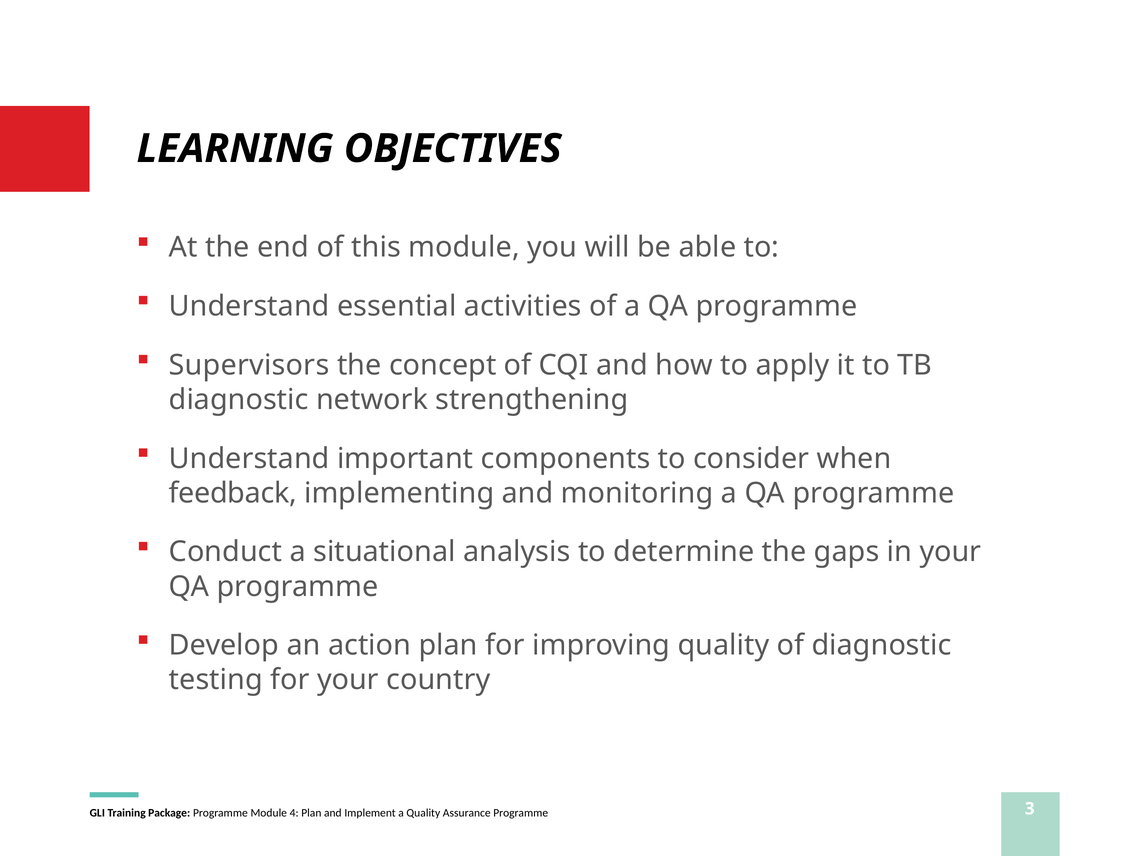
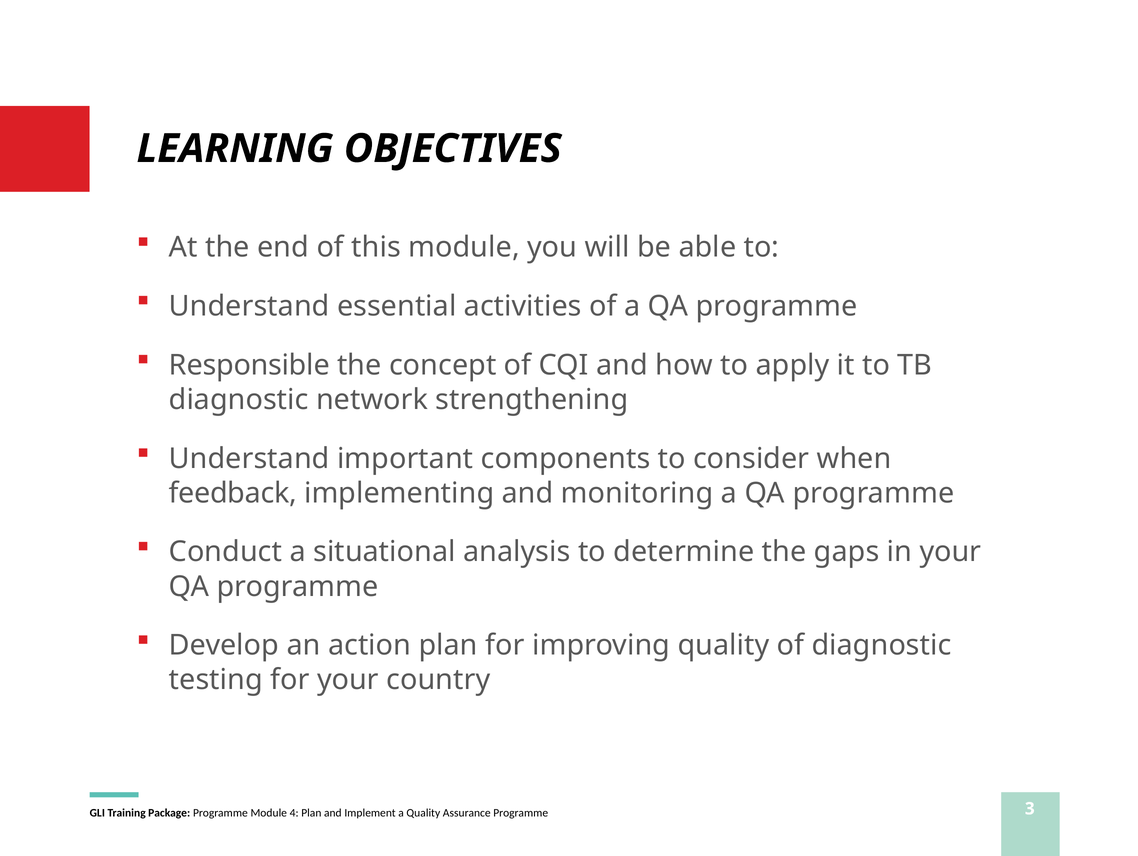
Supervisors: Supervisors -> Responsible (249, 365)
